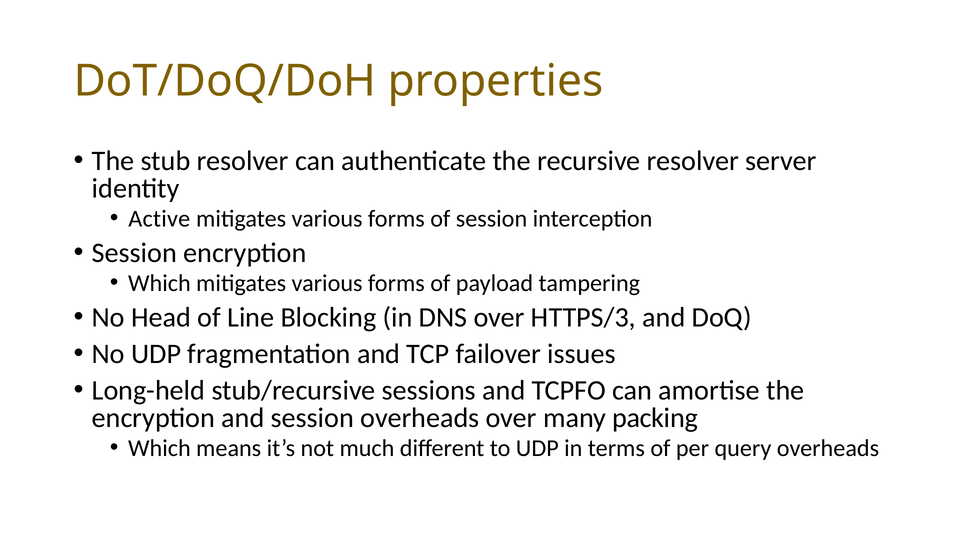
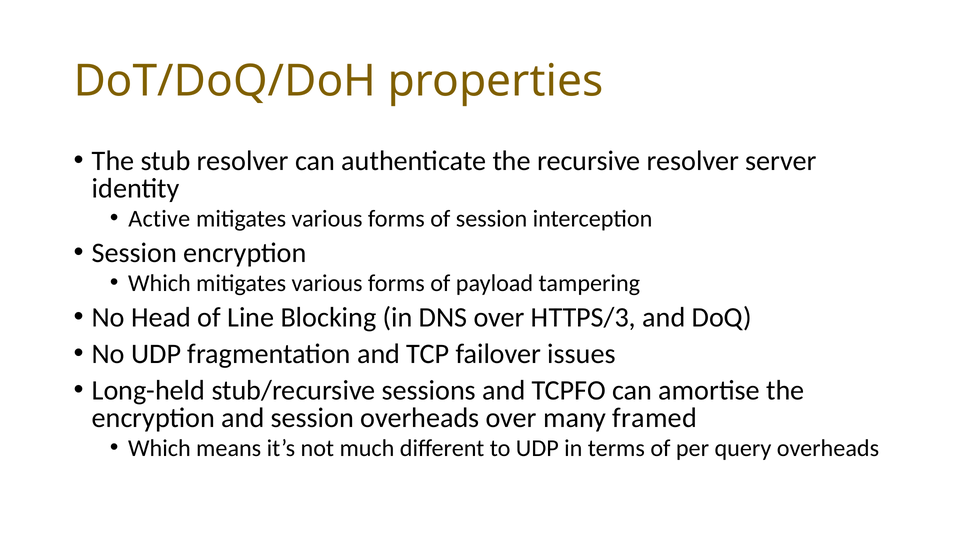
packing: packing -> framed (655, 418)
